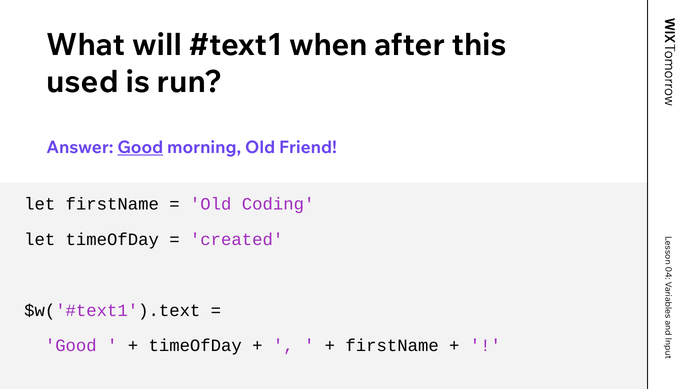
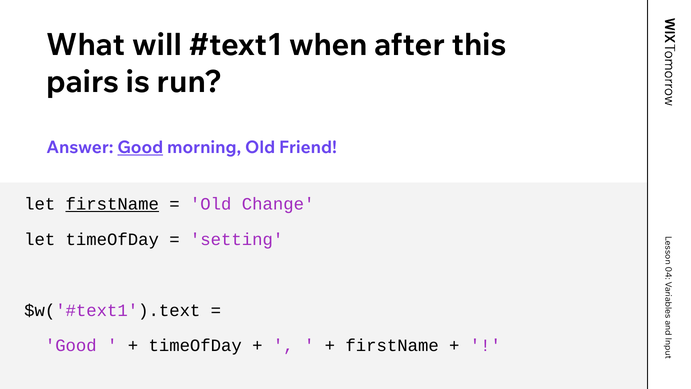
used: used -> pairs (83, 82)
firstName underline: none -> present (112, 204)
Coding: Coding -> Change (278, 204)
created: created -> setting (237, 239)
